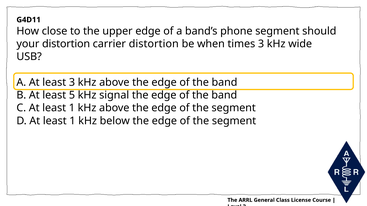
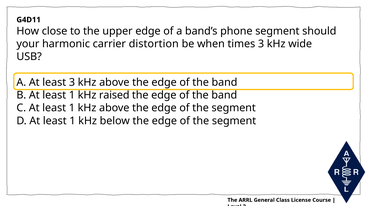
your distortion: distortion -> harmonic (66, 44)
B At least 5: 5 -> 1 (72, 95)
signal: signal -> raised (114, 95)
